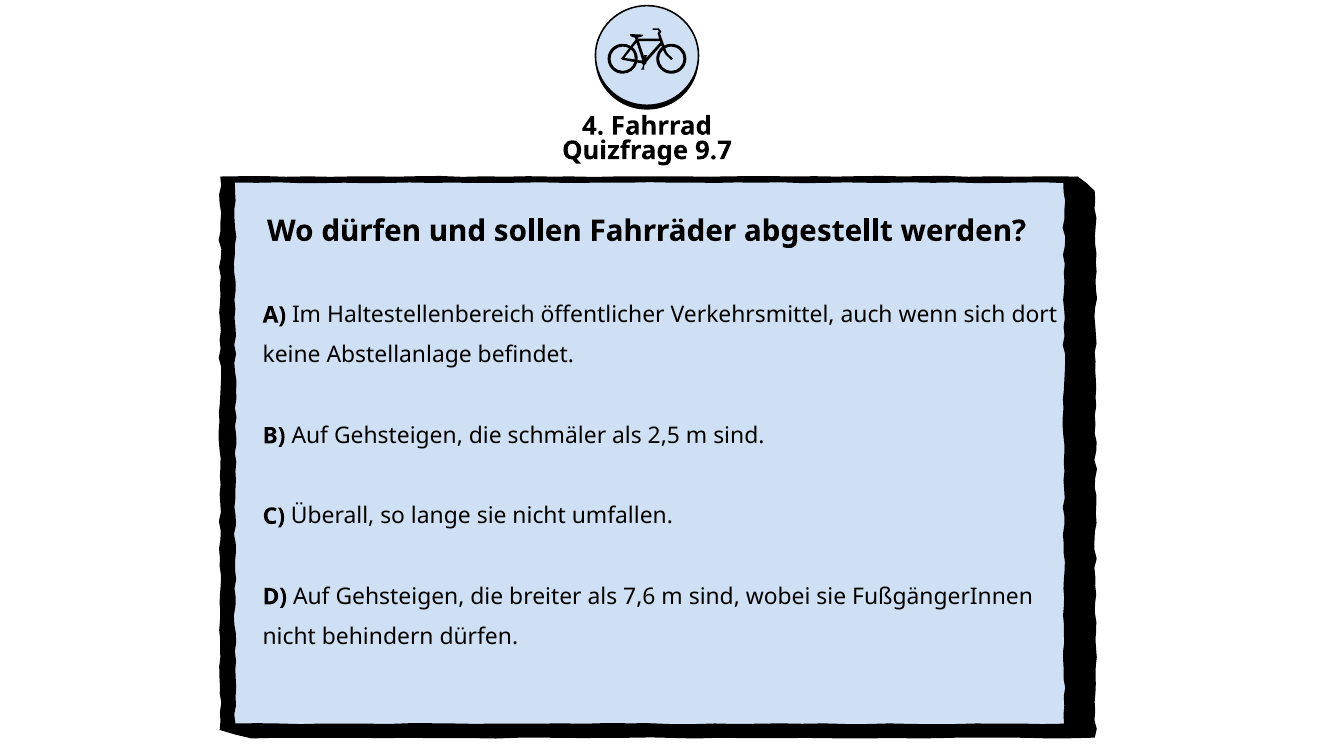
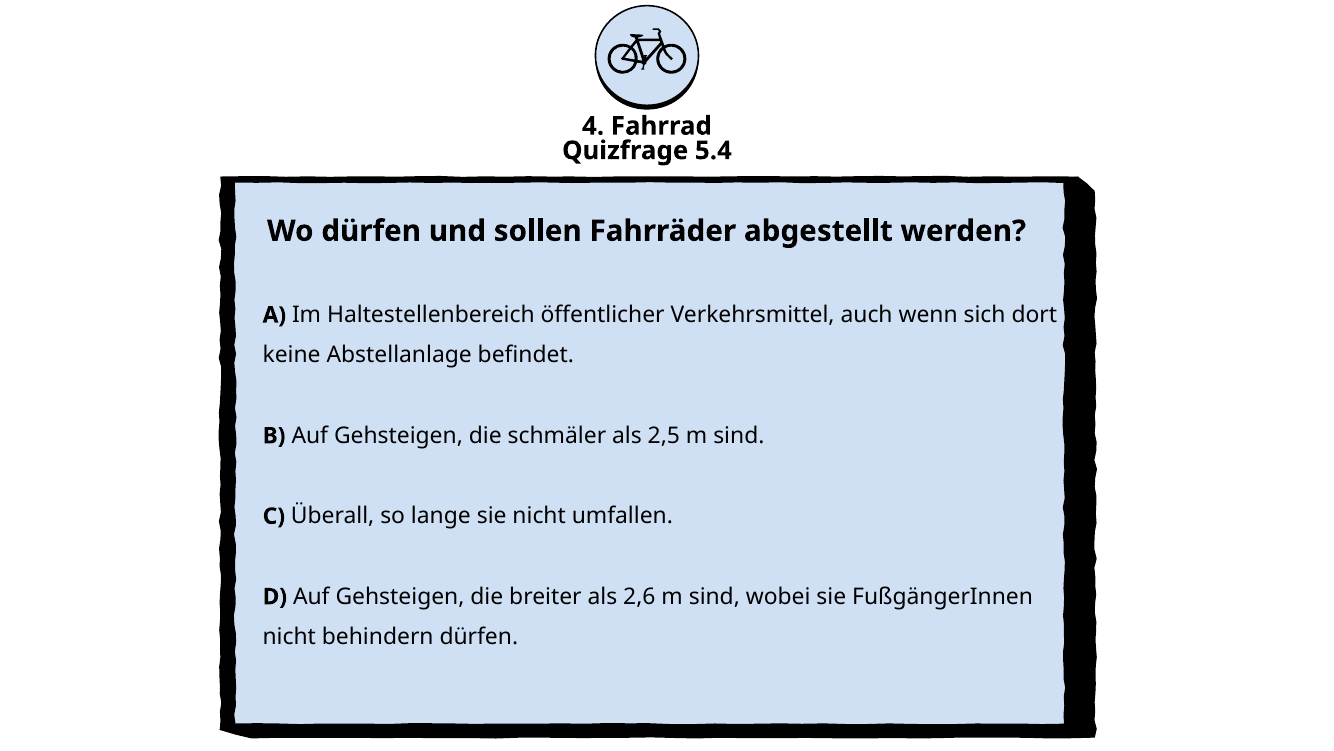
9.7: 9.7 -> 5.4 (713, 150)
7,6: 7,6 -> 2,6 (639, 596)
